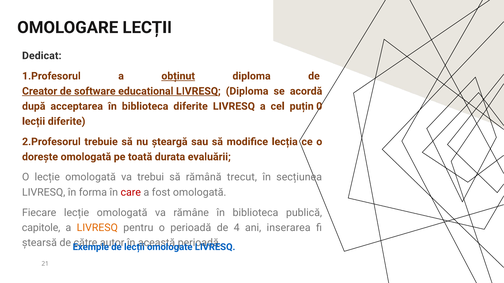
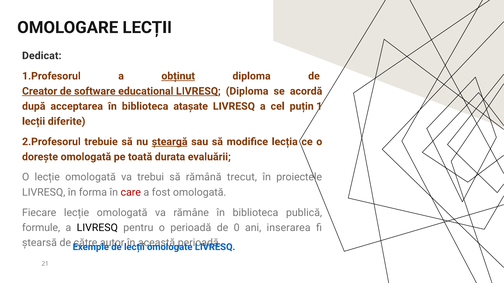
biblioteca diferite: diferite -> atașate (191, 106)
0: 0 -> 1 (319, 106)
șteargă underline: none -> present (170, 142)
secțiunea: secțiunea -> proiectele (299, 177)
capitole: capitole -> formule (41, 228)
LIVRESQ colour: orange -> black (97, 228)
4: 4 -> 0 (237, 228)
